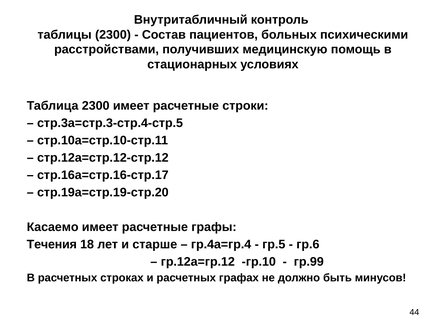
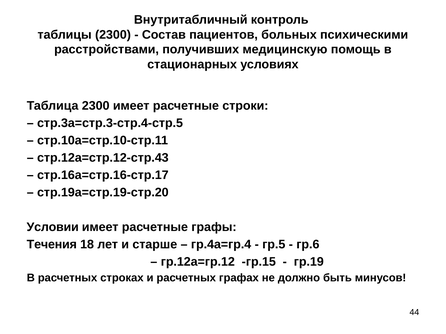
стр.12а=стр.12-стр.12: стр.12а=стр.12-стр.12 -> стр.12а=стр.12-стр.43 (103, 158)
Касаемо: Касаемо -> Условии (53, 227)
гр.10: гр.10 -> гр.15 (259, 262)
гр.99: гр.99 -> гр.19 (309, 262)
